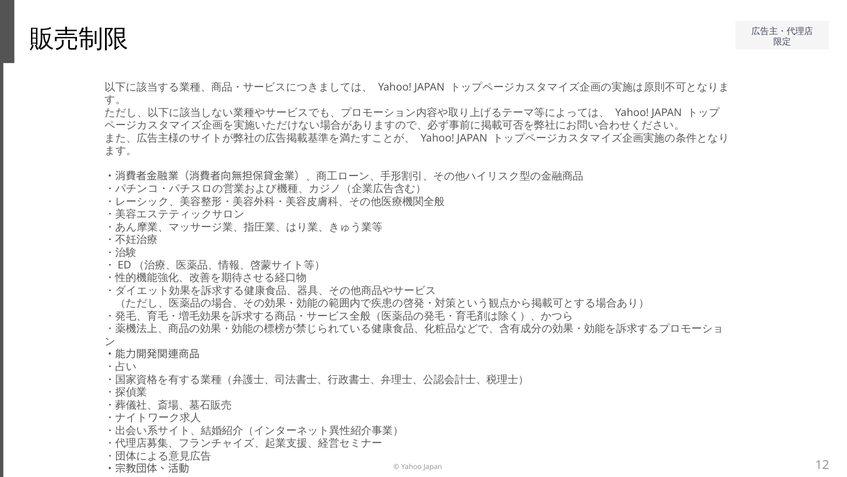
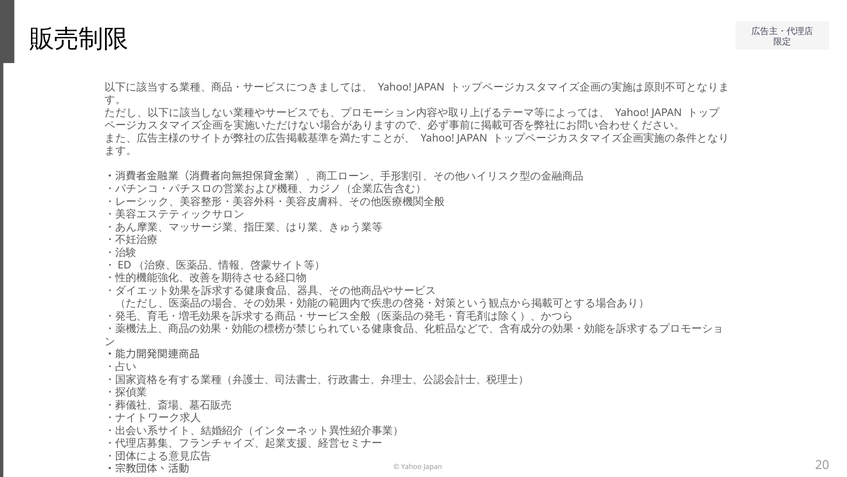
12: 12 -> 20 (822, 465)
